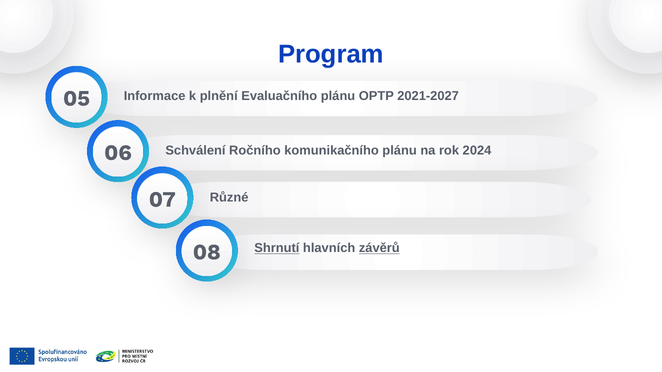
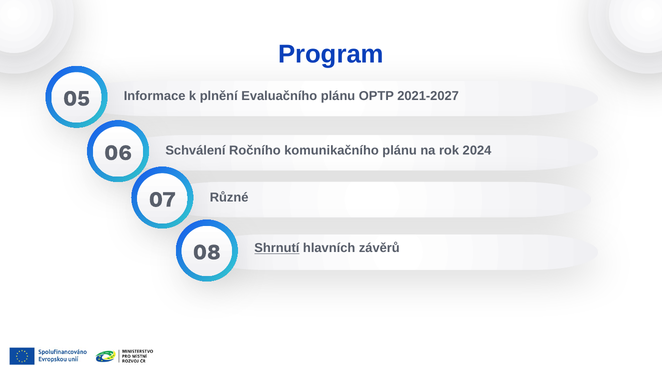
závěrů underline: present -> none (379, 248)
